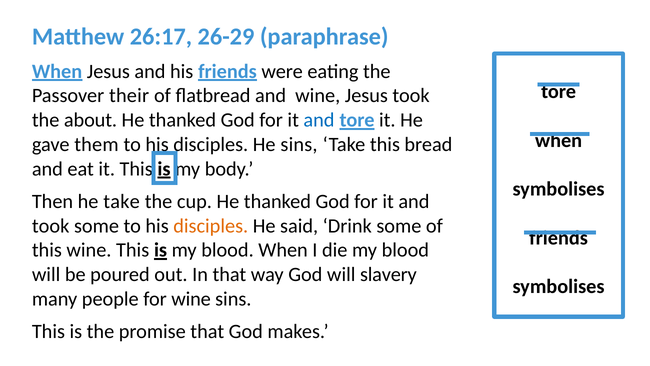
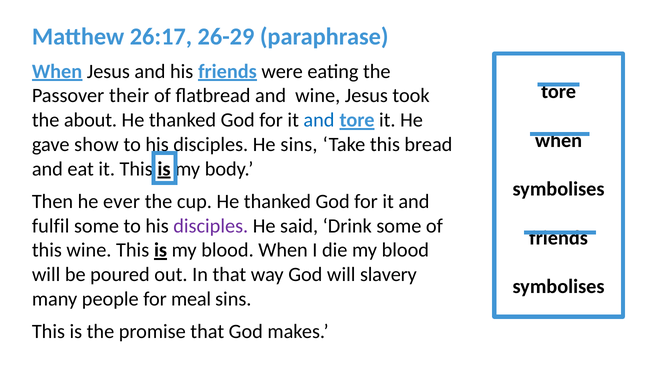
them: them -> show (96, 144)
he take: take -> ever (122, 201)
took: took -> fulfil (51, 226)
disciples colour: orange -> purple (211, 226)
for wine: wine -> meal (191, 299)
